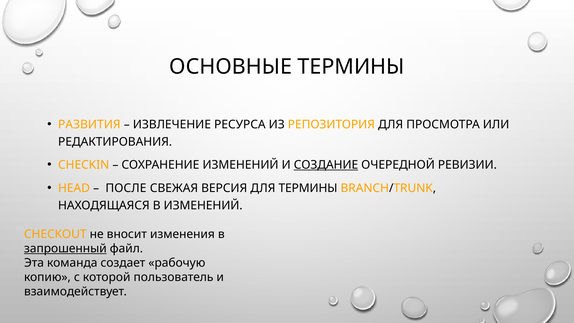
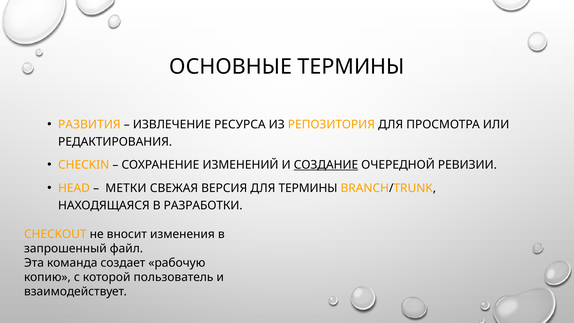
ПОСЛЕ: ПОСЛЕ -> МЕТКИ (126, 188)
В ИЗМЕНЕНИЙ: ИЗМЕНЕНИЙ -> РАЗРАБОТКИ (203, 205)
запрошенный underline: present -> none (65, 248)
